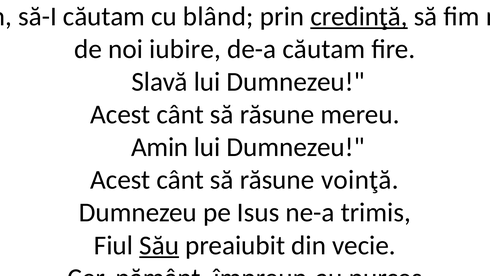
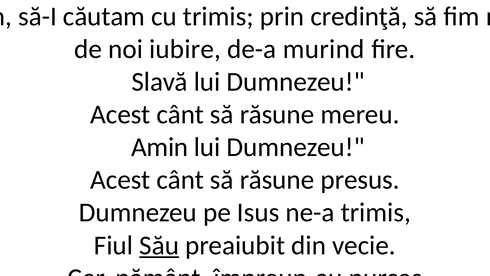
cu blând: blând -> trimis (218, 16)
credinţă underline: present -> none (359, 16)
de-a căutam: căutam -> murind (324, 49)
răsune voinţă: voinţă -> presus (360, 180)
